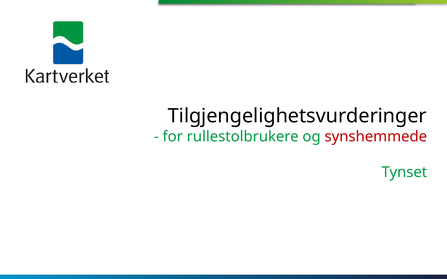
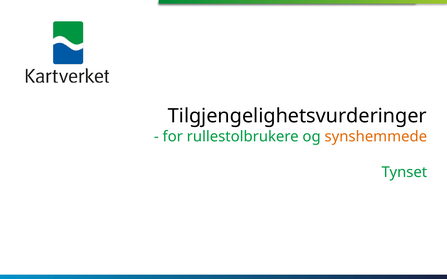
synshemmede colour: red -> orange (376, 137)
